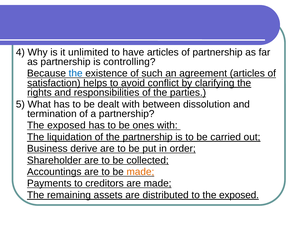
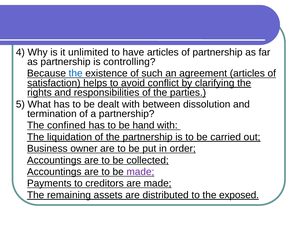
exposed: exposed -> confined (66, 125)
ones: ones -> hand (143, 125)
derive: derive -> owner (84, 149)
Shareholder: Shareholder -> Accountings (54, 160)
made colour: orange -> purple (140, 172)
